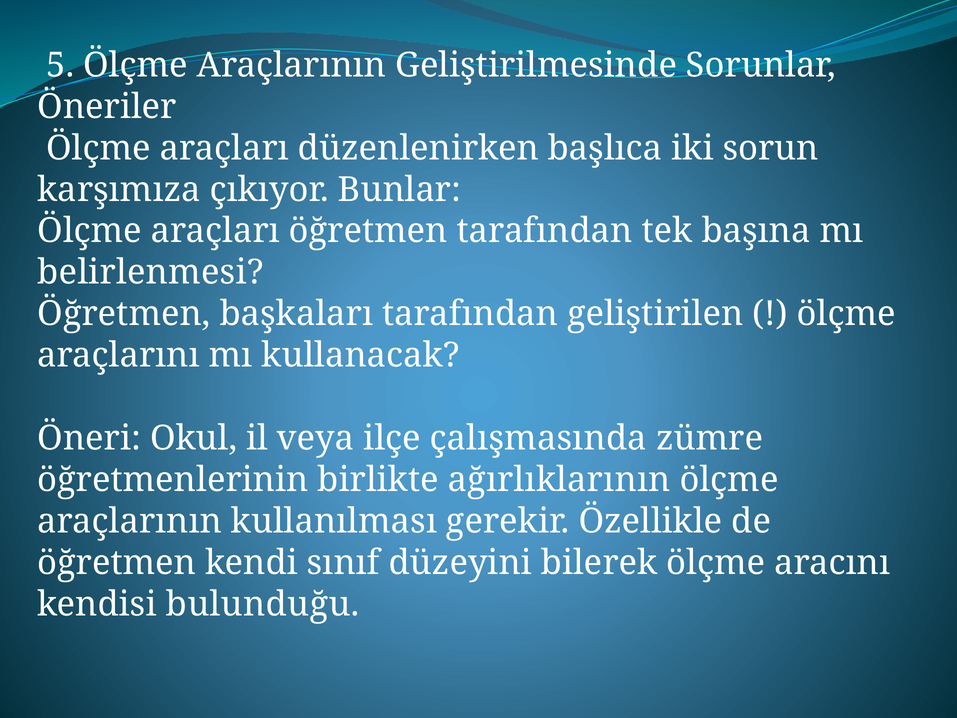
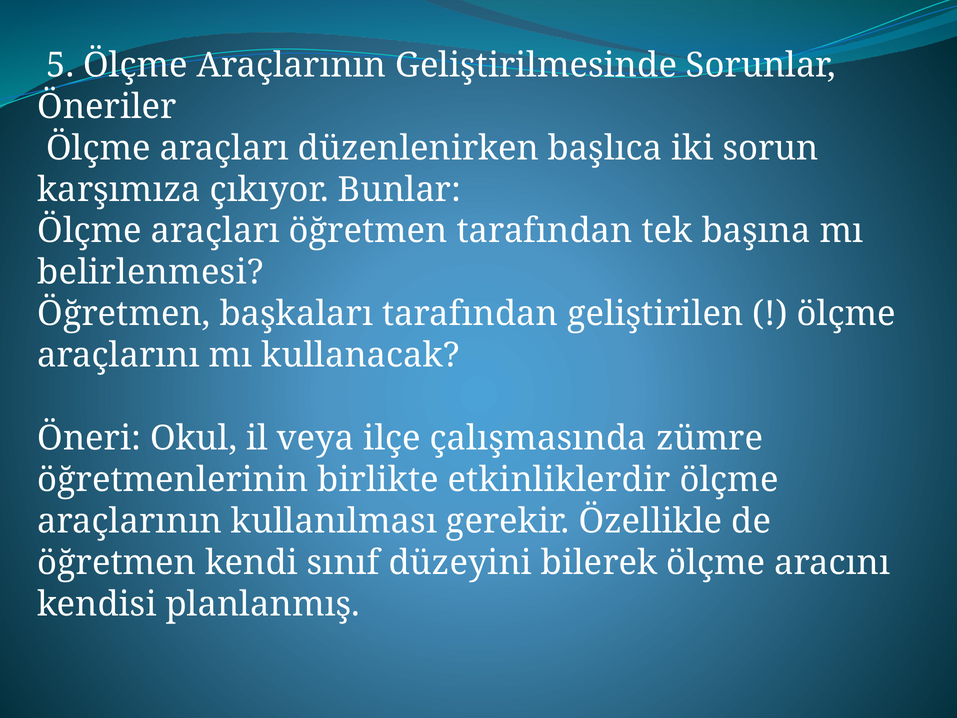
ağırlıklarının: ağırlıklarının -> etkinliklerdir (559, 480)
bulunduğu: bulunduğu -> planlanmış (263, 604)
